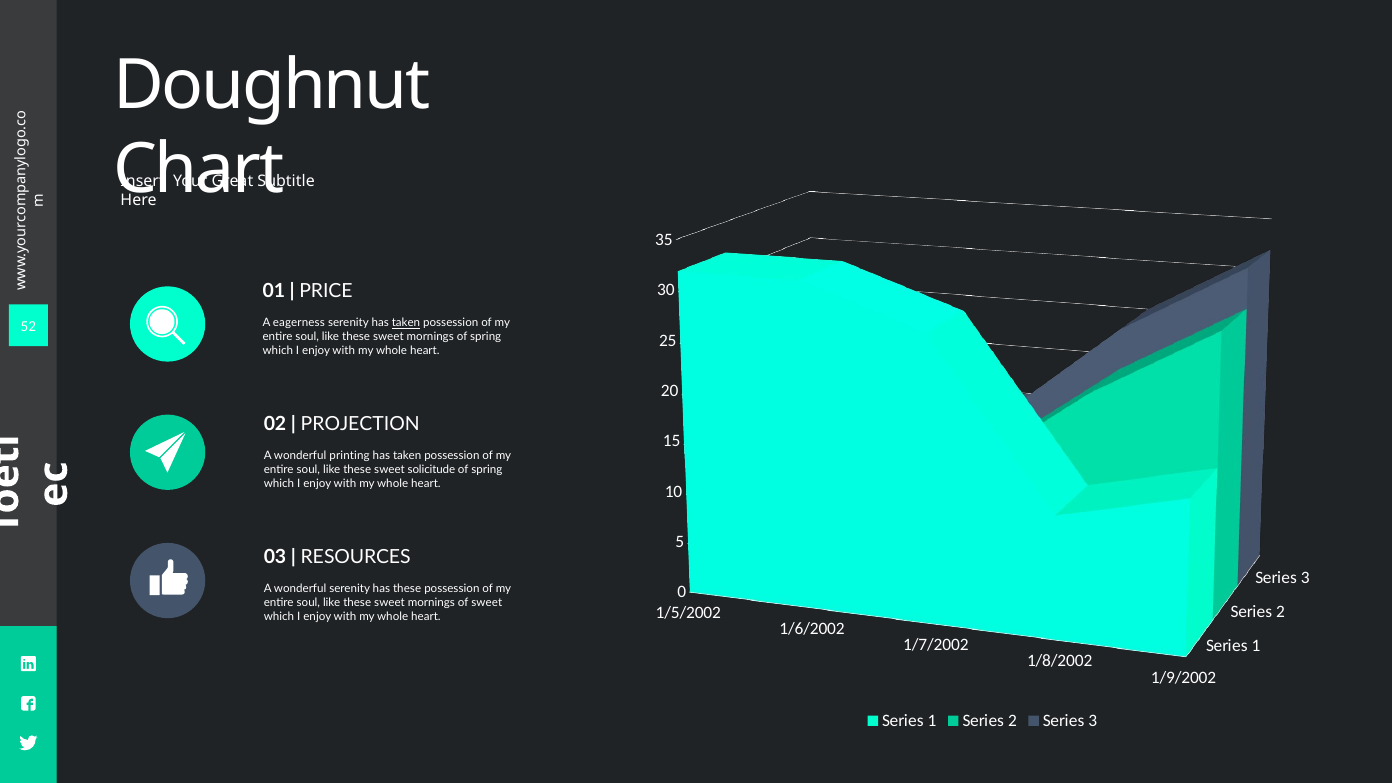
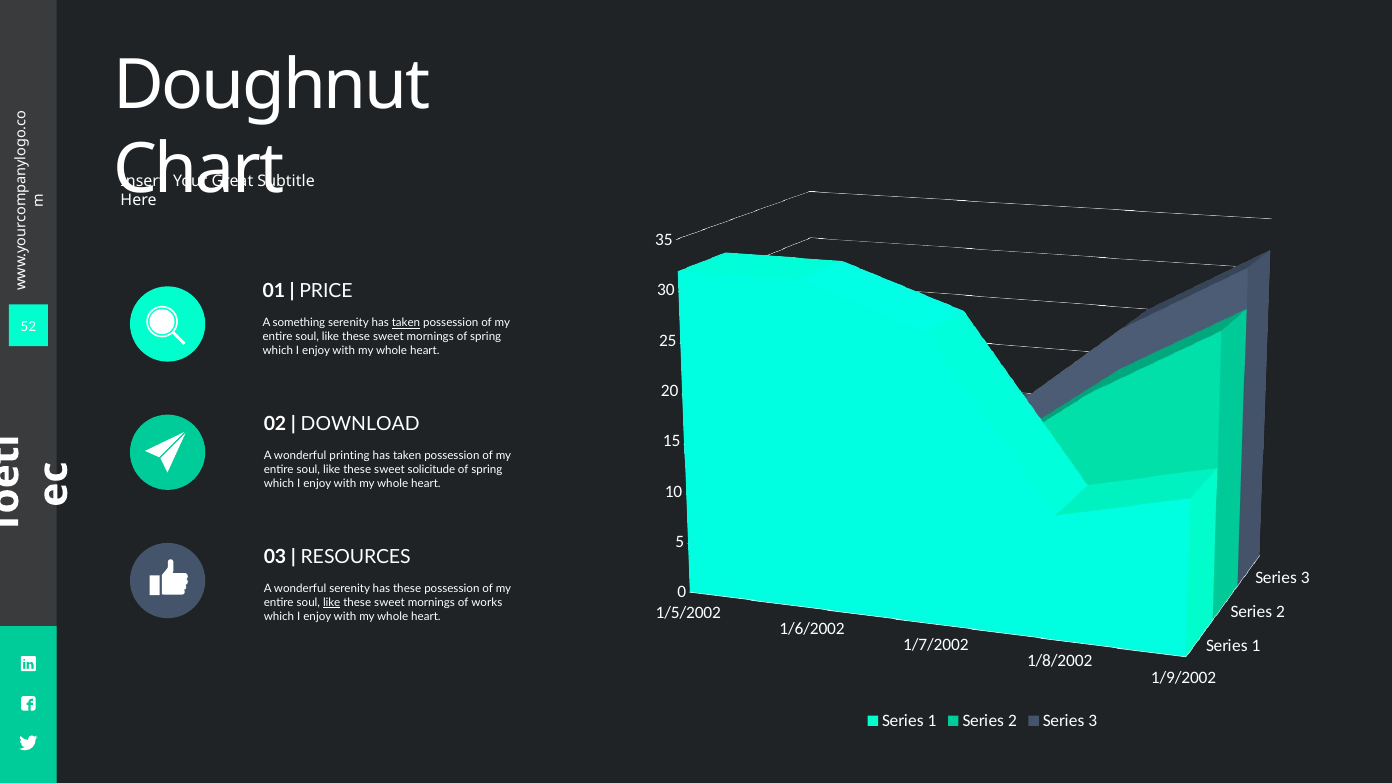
eagerness: eagerness -> something (299, 323)
PROJECTION: PROJECTION -> DOWNLOAD (360, 424)
like underline: none -> present (332, 603)
of sweet: sweet -> works (487, 603)
